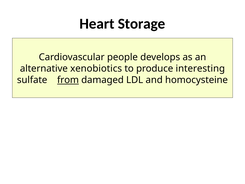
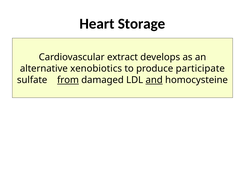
people: people -> extract (122, 57)
interesting: interesting -> participate (200, 68)
and underline: none -> present (154, 80)
